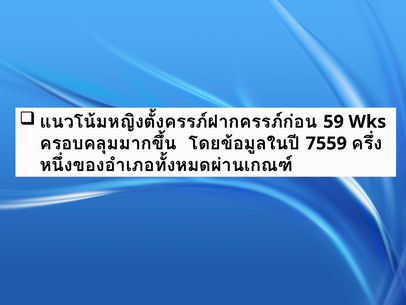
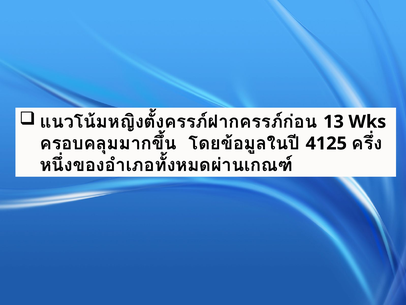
59: 59 -> 13 (333, 122)
7559: 7559 -> 4125 (326, 143)
